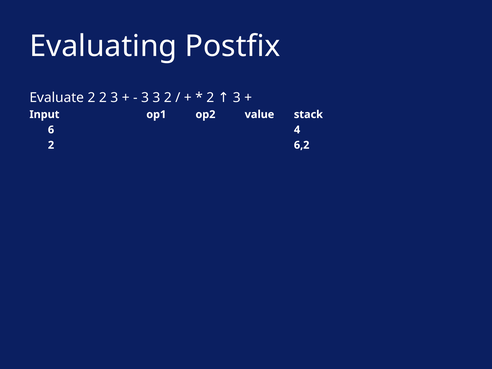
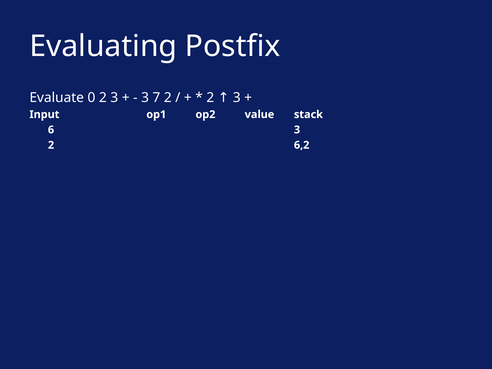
Evaluate 2: 2 -> 0 (91, 98)
3 3: 3 -> 7 (156, 98)
6 4: 4 -> 3 (297, 130)
